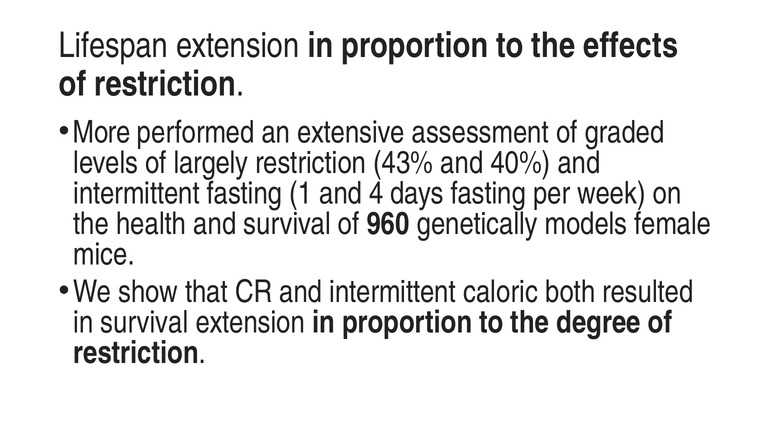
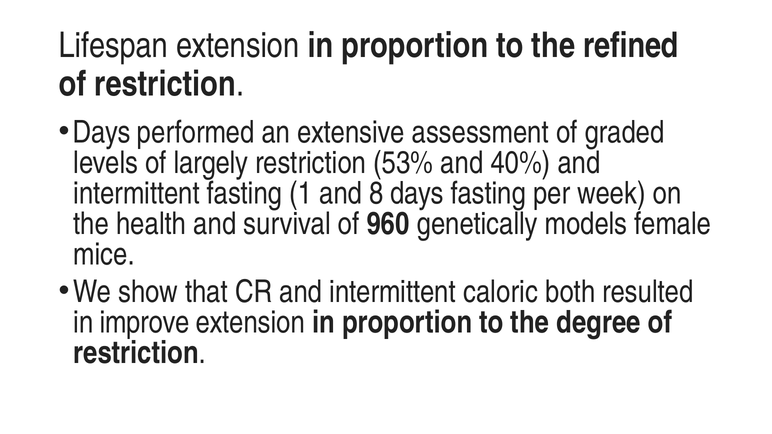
effects: effects -> refined (631, 46)
More: More -> Days (102, 133)
43%: 43% -> 53% (403, 163)
4: 4 -> 8 (377, 193)
in survival: survival -> improve (145, 323)
